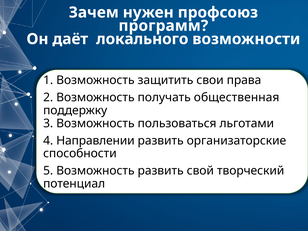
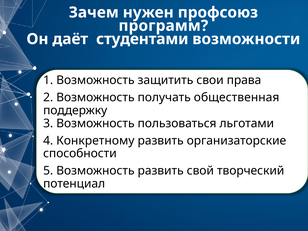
локального: локального -> студентами (142, 39)
Направлении: Направлении -> Конкретному (95, 141)
